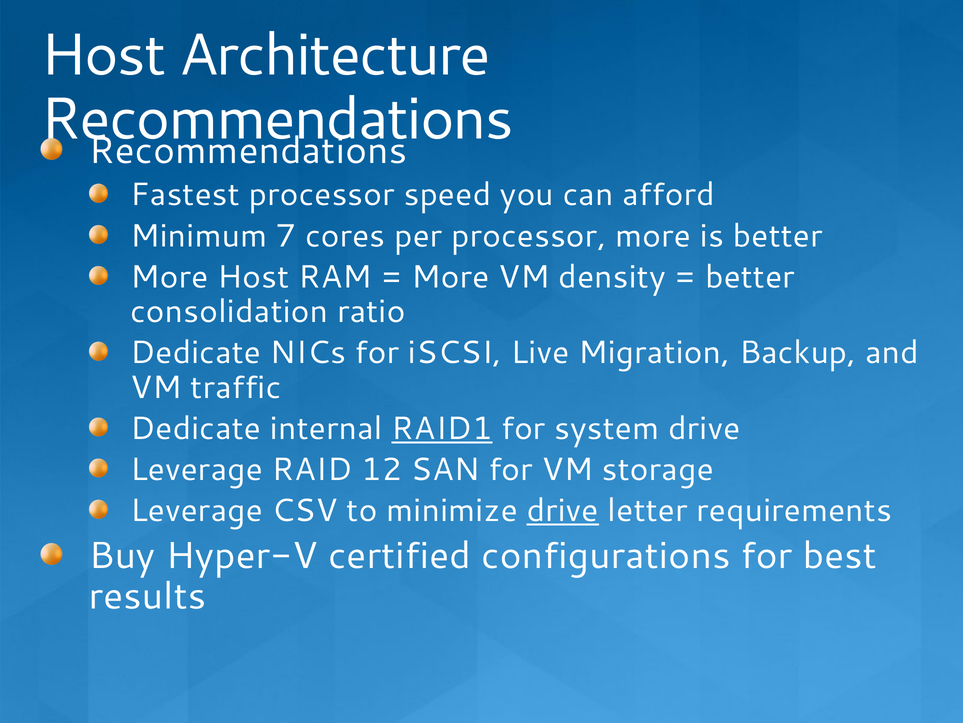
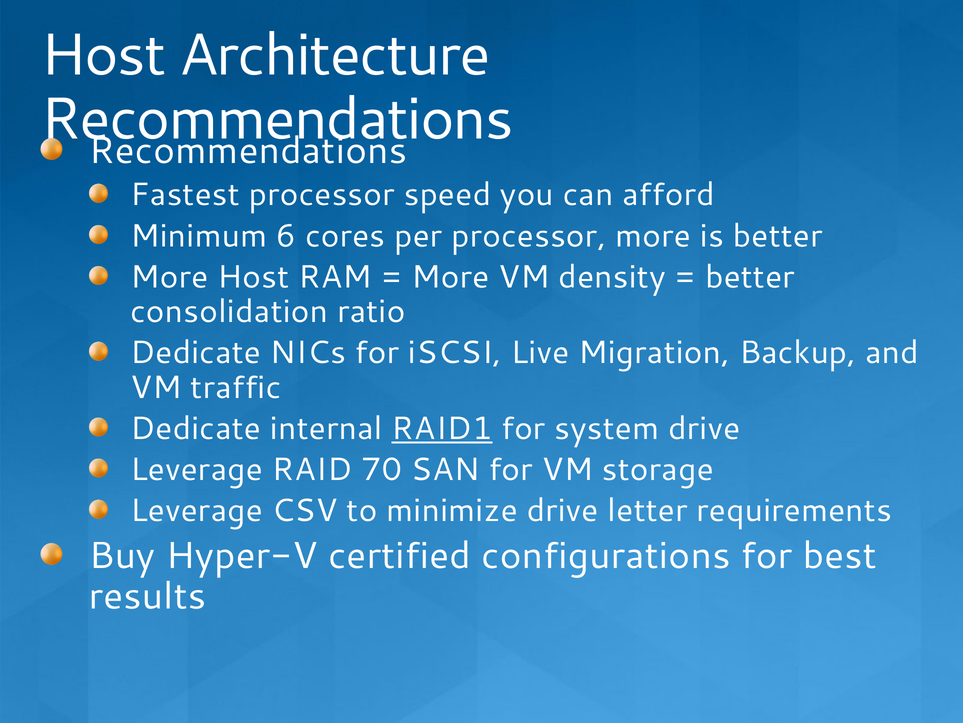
7: 7 -> 6 (286, 236)
12: 12 -> 70 (382, 469)
drive underline: present -> none (563, 510)
